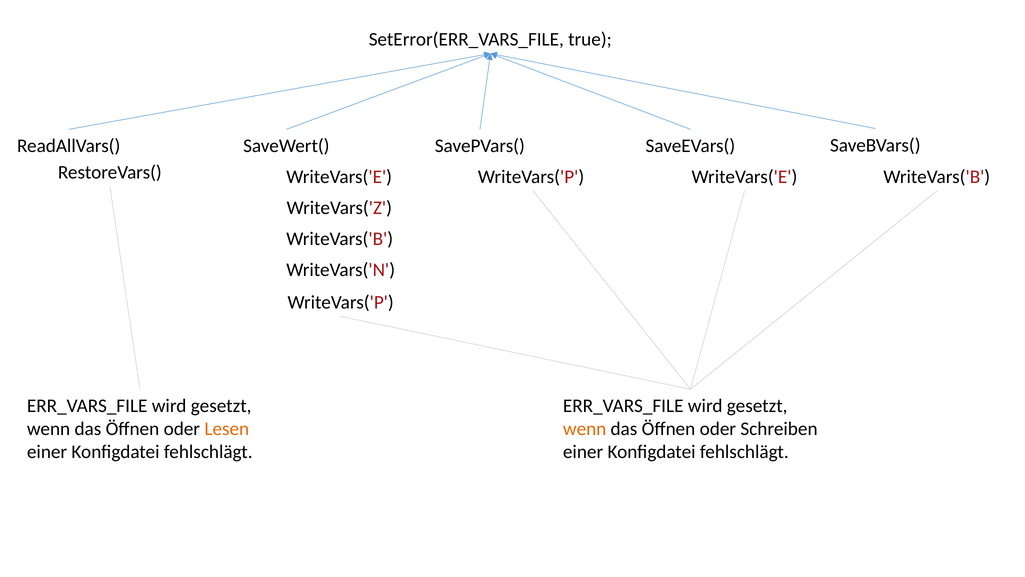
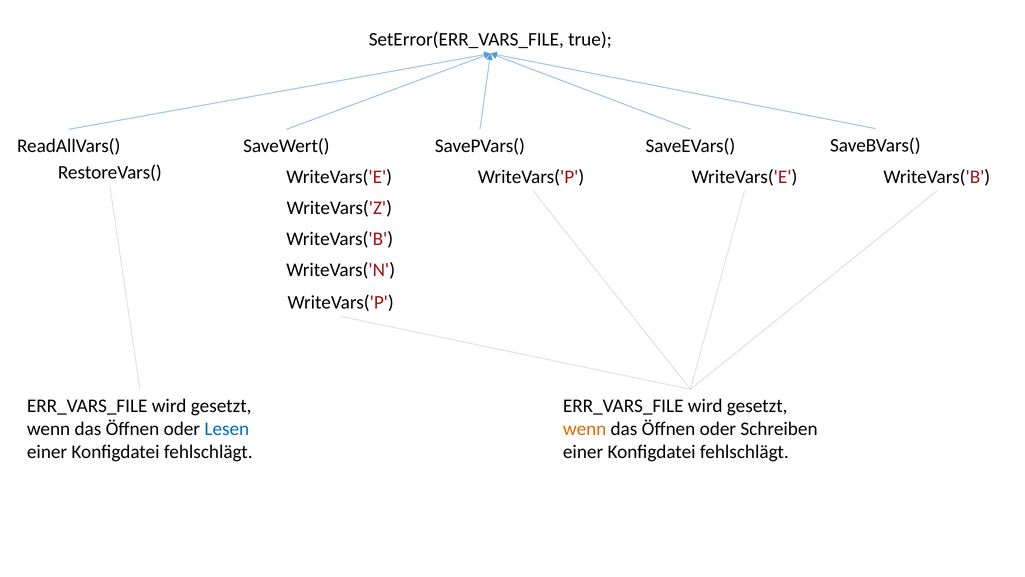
Lesen colour: orange -> blue (227, 429)
